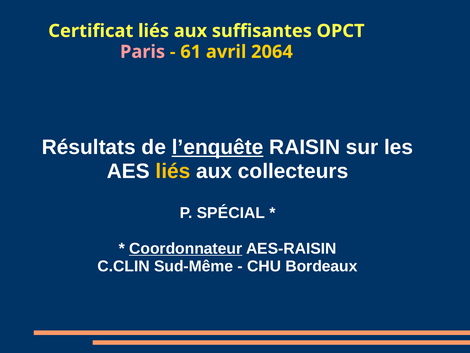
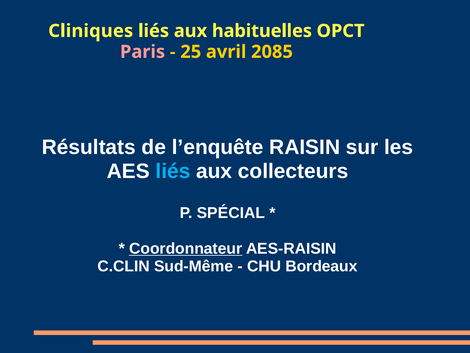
Certificat: Certificat -> Cliniques (91, 31)
suffisantes: suffisantes -> habituelles (262, 31)
61: 61 -> 25 (191, 52)
2064: 2064 -> 2085 (272, 52)
l’enquête underline: present -> none (218, 147)
liés colour: yellow -> light blue (173, 171)
